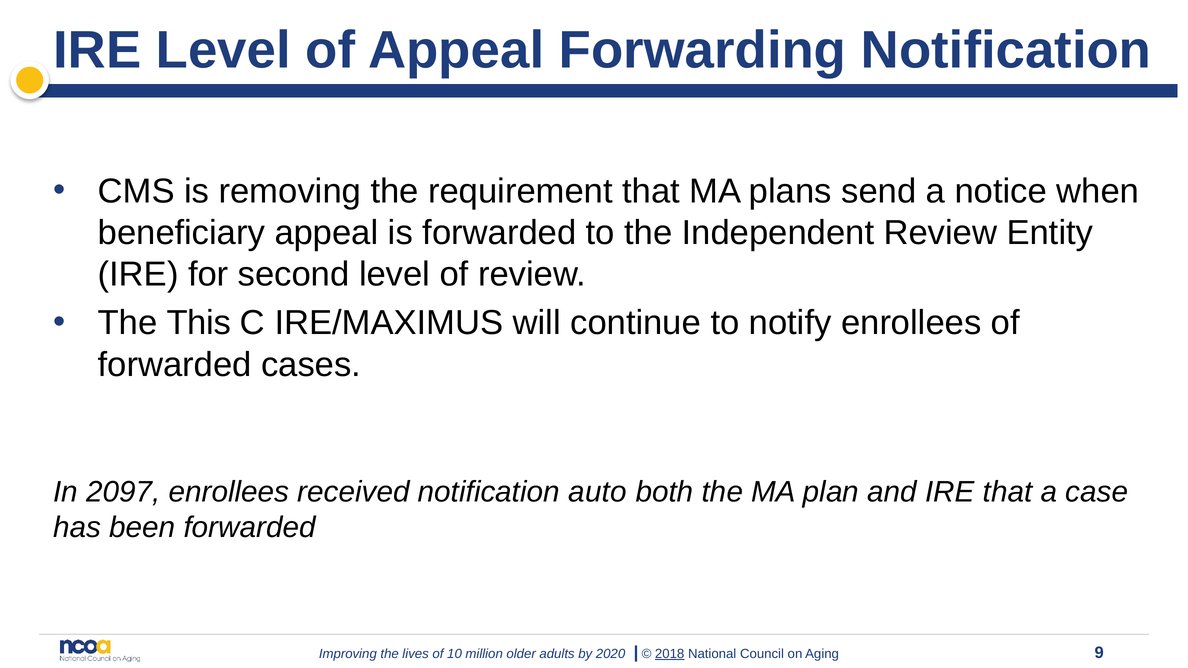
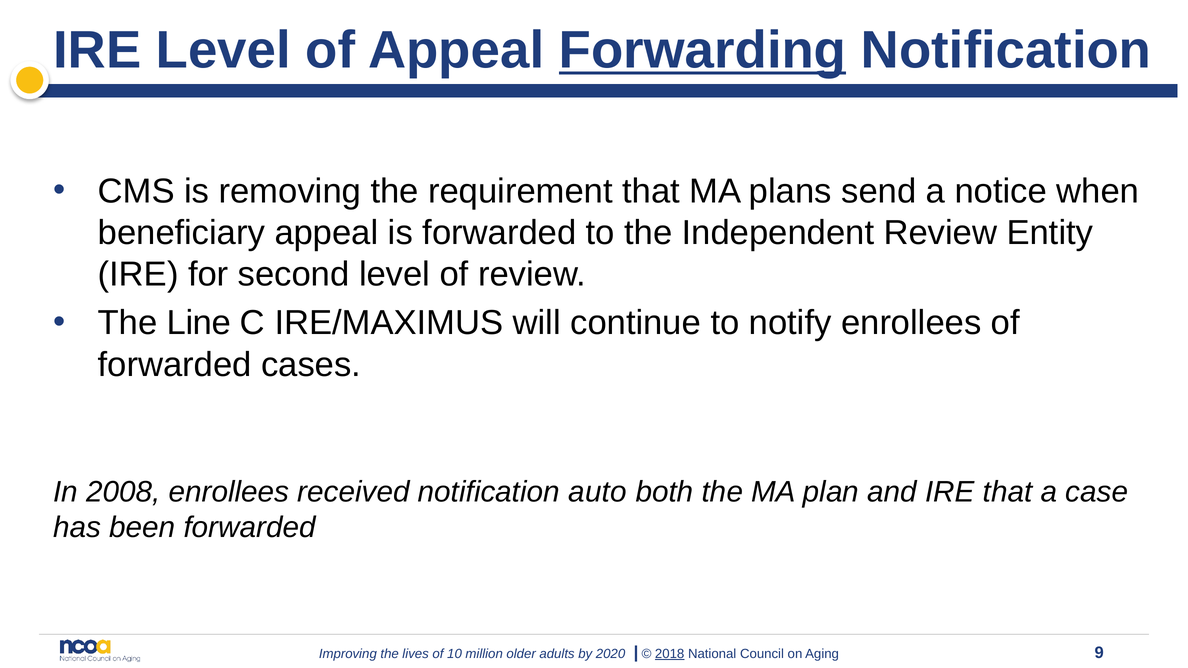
Forwarding underline: none -> present (702, 50)
This: This -> Line (199, 323)
2097: 2097 -> 2008 (123, 492)
